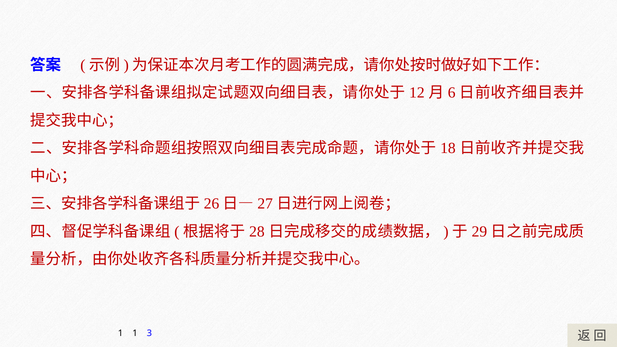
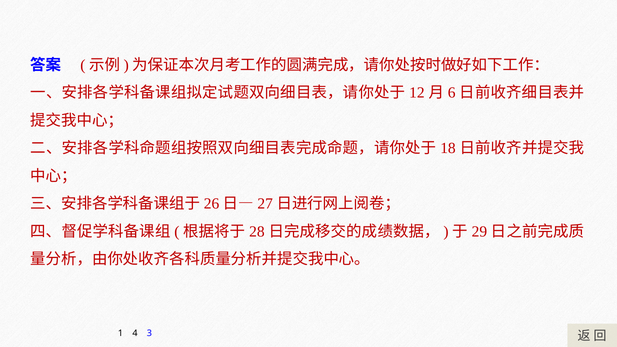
1 1: 1 -> 4 (135, 334)
